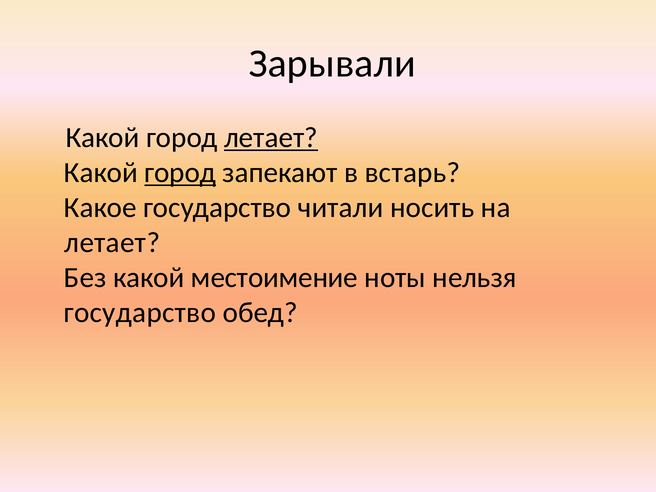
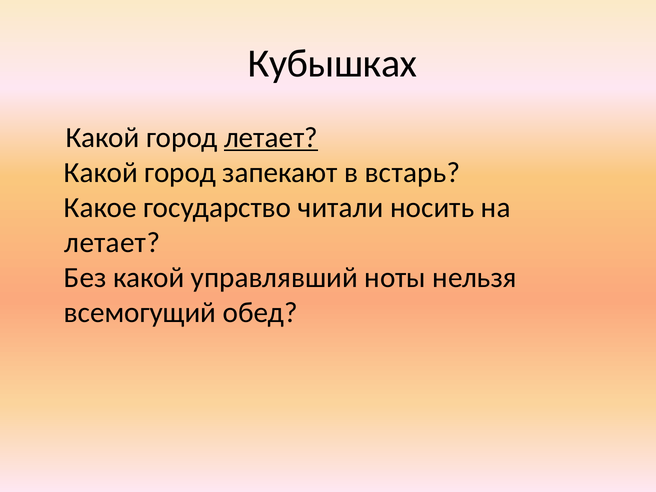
Зарывали: Зарывали -> Кубышках (333, 64)
город underline: present -> none (180, 173)
местоимение: местоимение -> управлявший (274, 278)
государство: государство -> всемогущий (140, 313)
